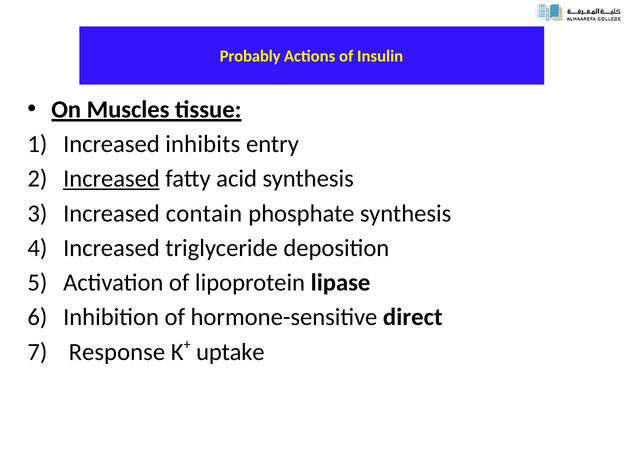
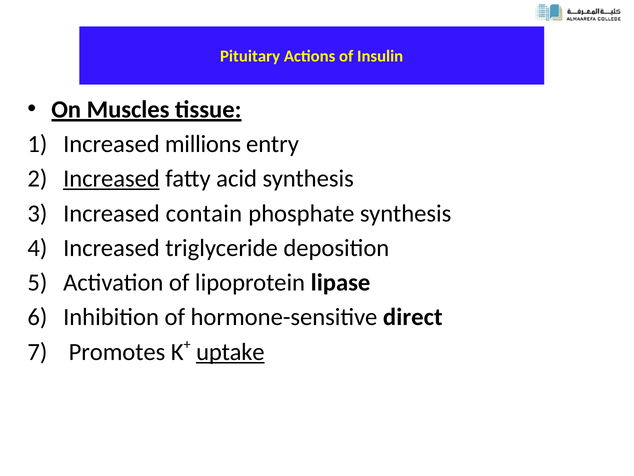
Probably: Probably -> Pituitary (250, 56)
inhibits: inhibits -> millions (203, 144)
Response: Response -> Promotes (117, 352)
uptake underline: none -> present (230, 352)
